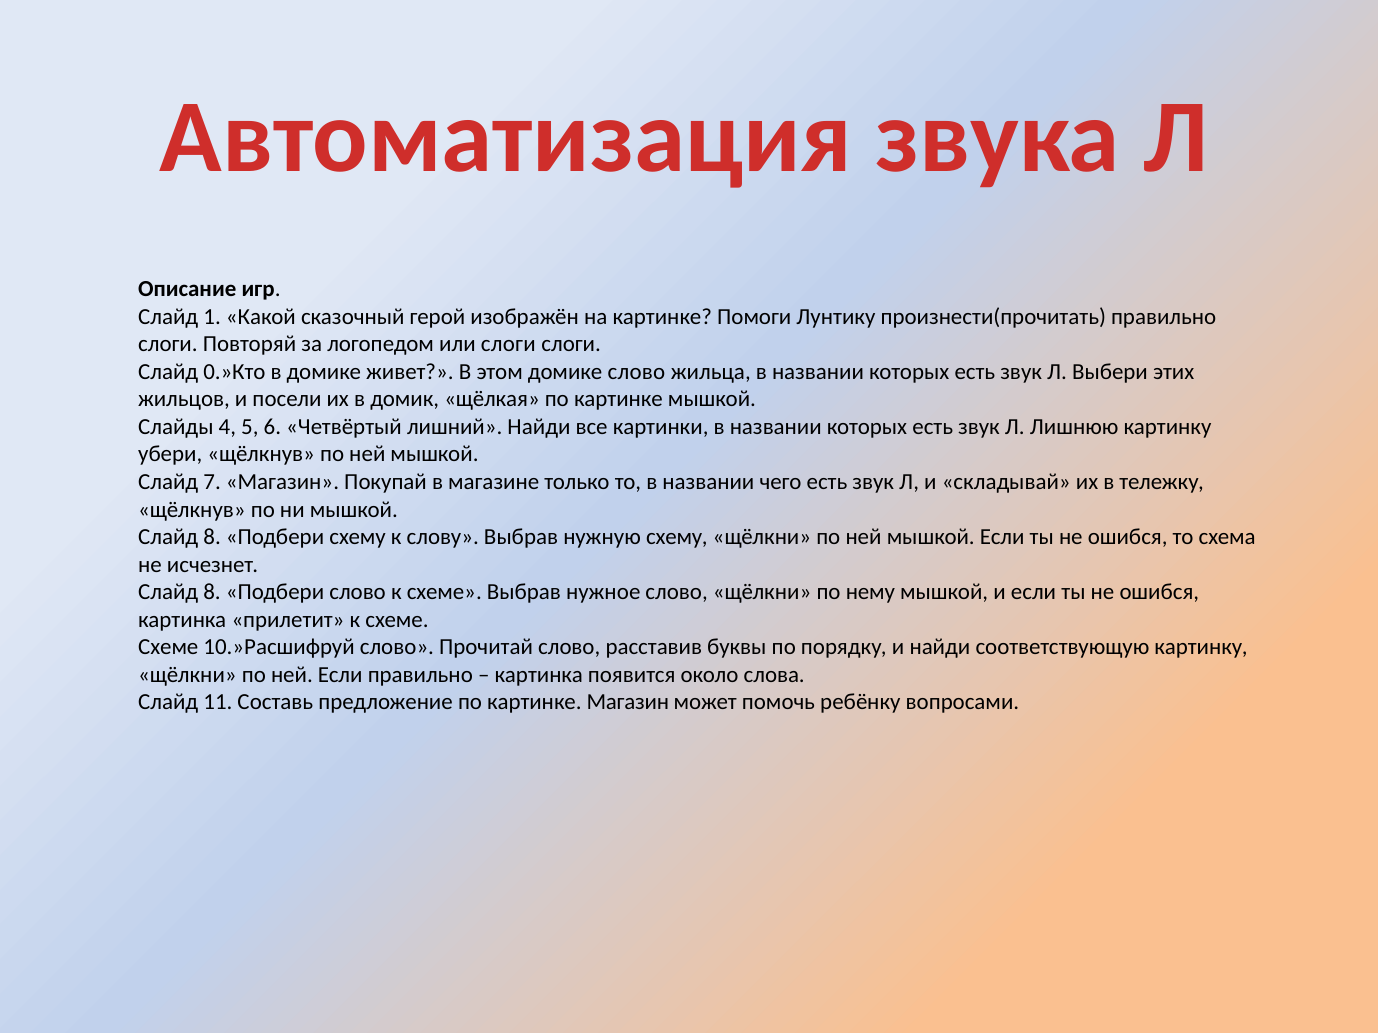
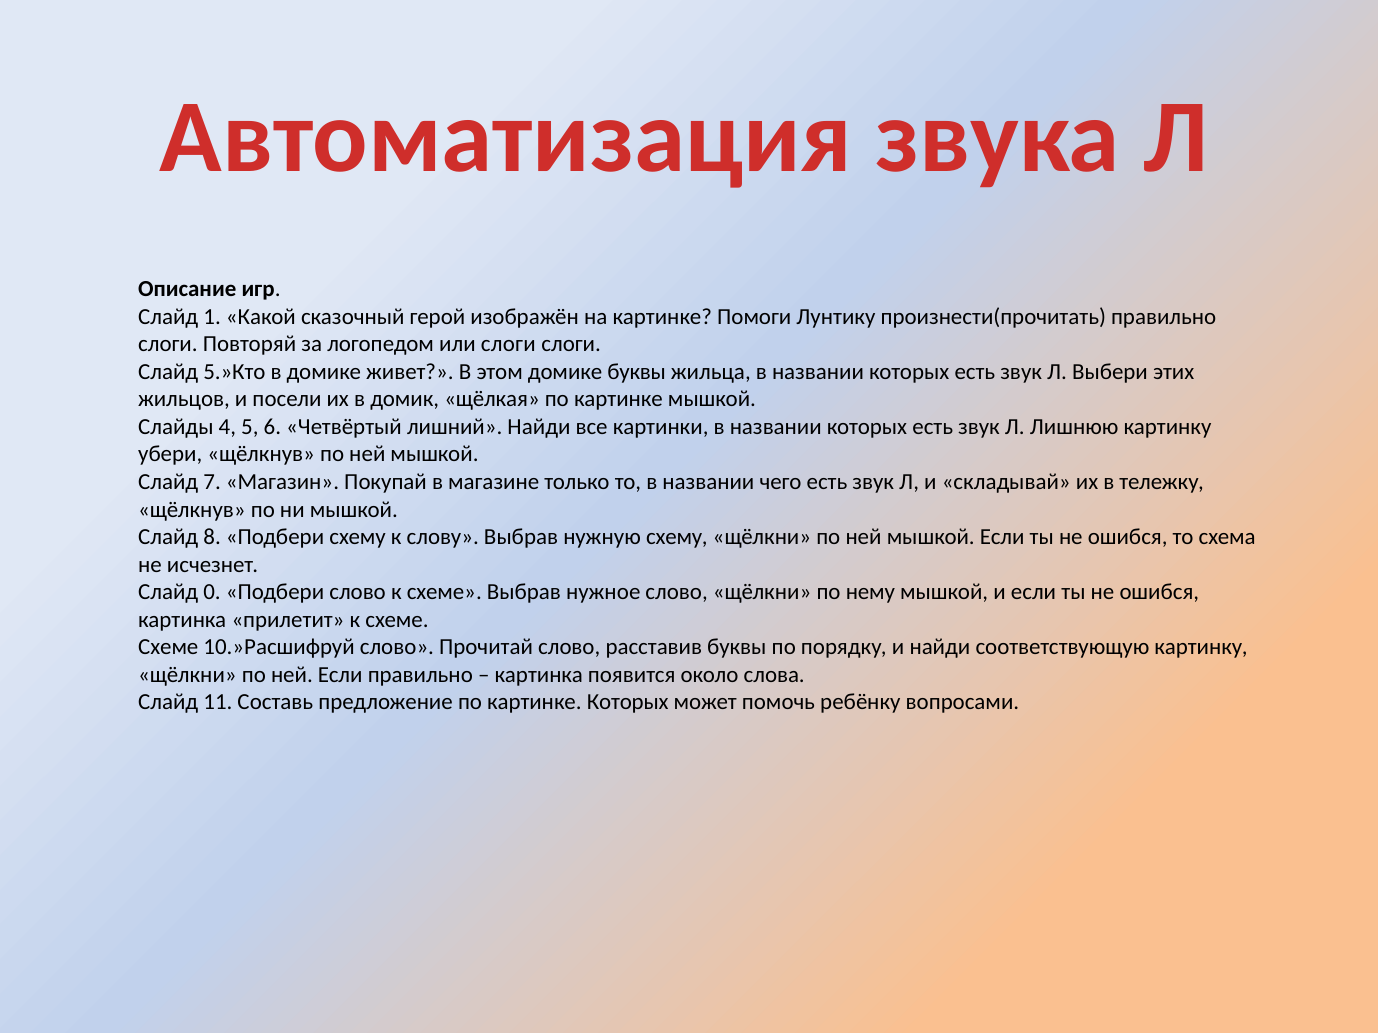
0.»Кто: 0.»Кто -> 5.»Кто (234, 372)
домике слово: слово -> буквы (637, 372)
8: 8 -> 0 (212, 592)
картинке Магазин: Магазин -> Которых (628, 703)
